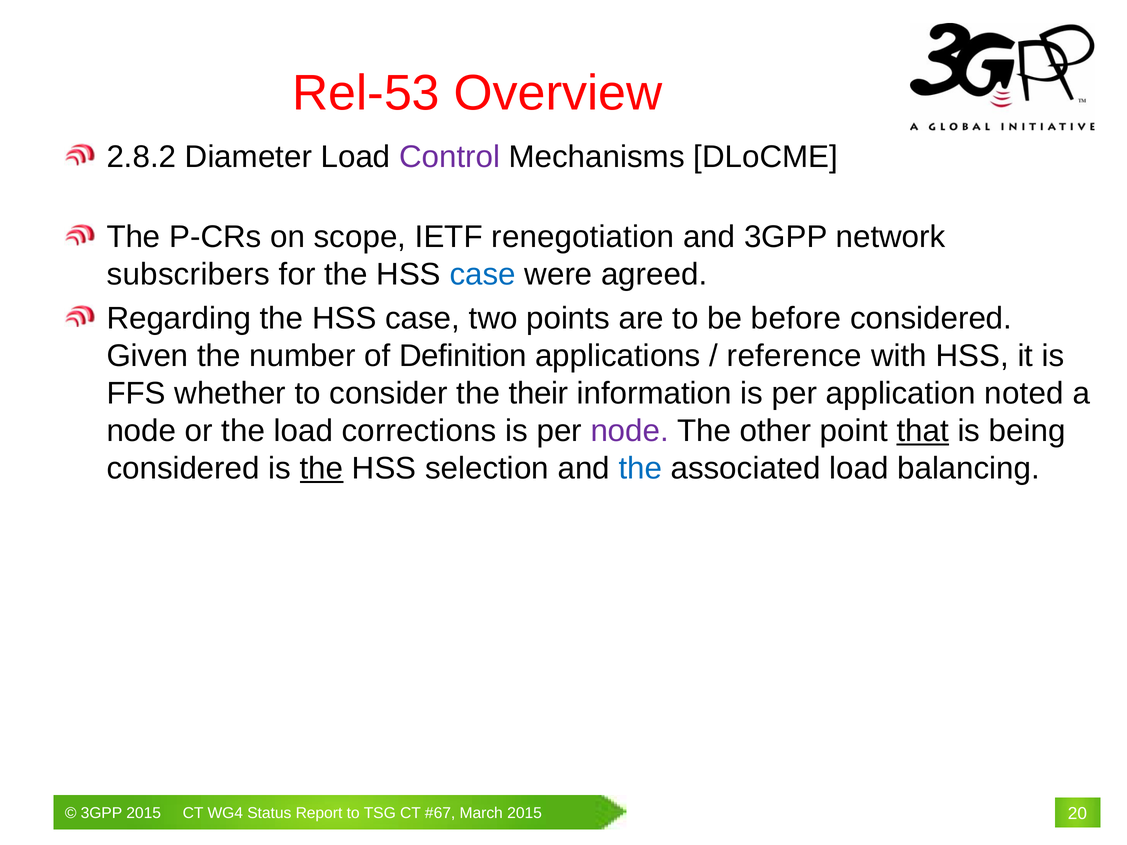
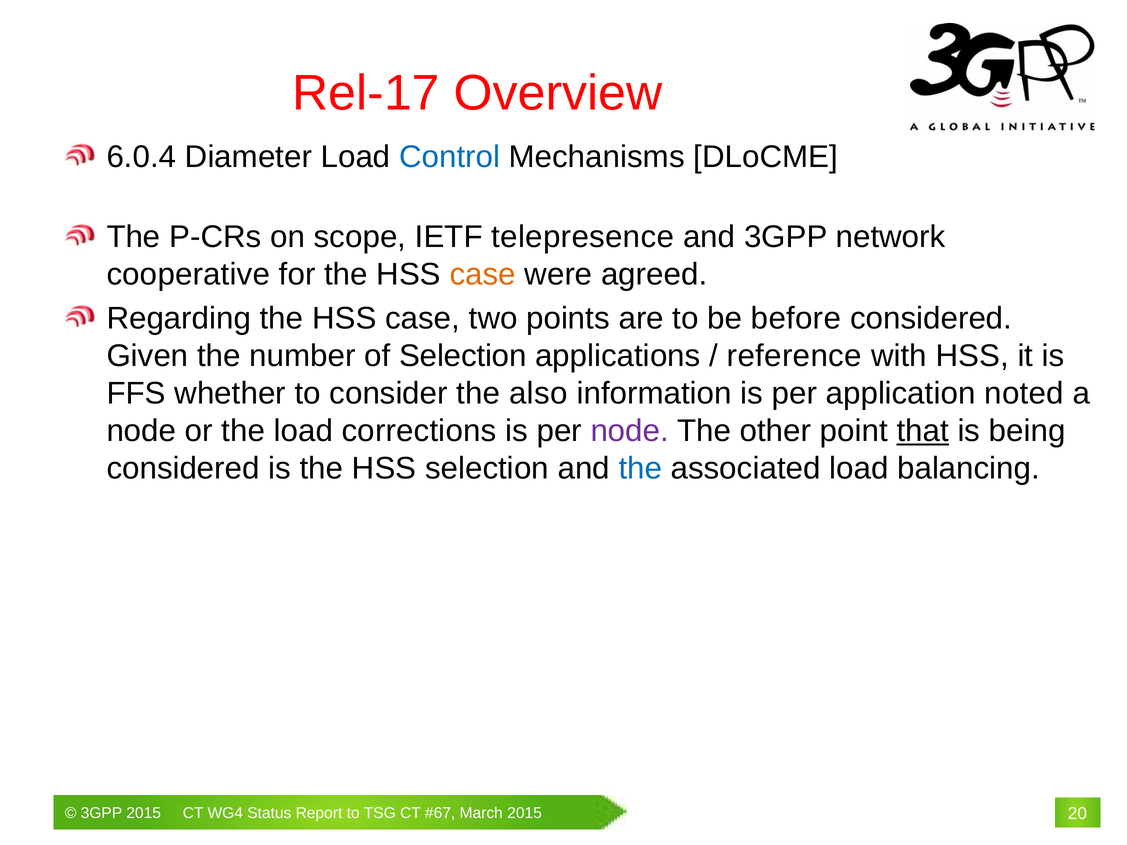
Rel-53: Rel-53 -> Rel-17 (366, 93)
2.8.2: 2.8.2 -> 6.0.4 (141, 157)
Control colour: purple -> blue (450, 157)
renegotiation: renegotiation -> telepresence (583, 237)
subscribers: subscribers -> cooperative (188, 274)
case colour: blue -> orange (483, 274)
of Definition: Definition -> Selection (463, 356)
their: their -> also (538, 393)
the underline: present -> none (322, 469)
